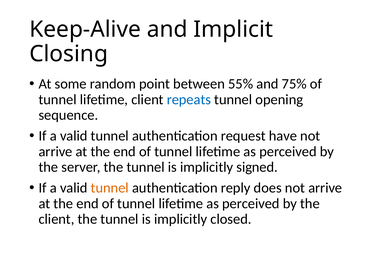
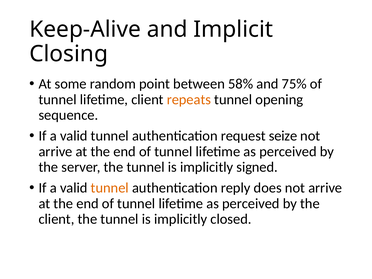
55%: 55% -> 58% (241, 84)
repeats colour: blue -> orange (189, 99)
have: have -> seize (283, 136)
